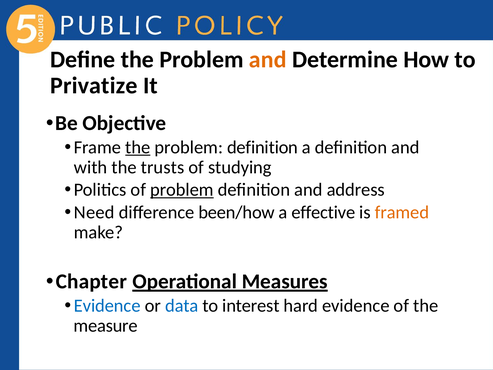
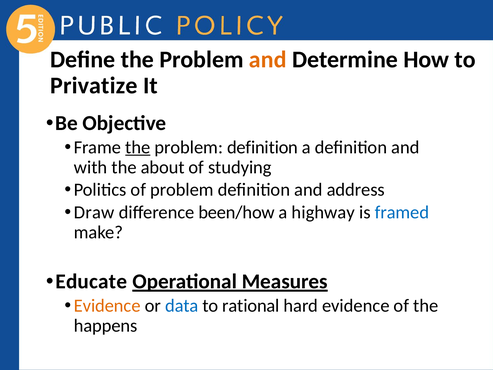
trusts: trusts -> about (163, 167)
problem underline: present -> none (182, 190)
Need: Need -> Draw (94, 212)
effective: effective -> highway (323, 212)
framed colour: orange -> blue (402, 212)
Chapter: Chapter -> Educate (91, 281)
Evidence colour: blue -> orange (107, 305)
interest: interest -> rational (251, 305)
measure: measure -> happens (106, 325)
